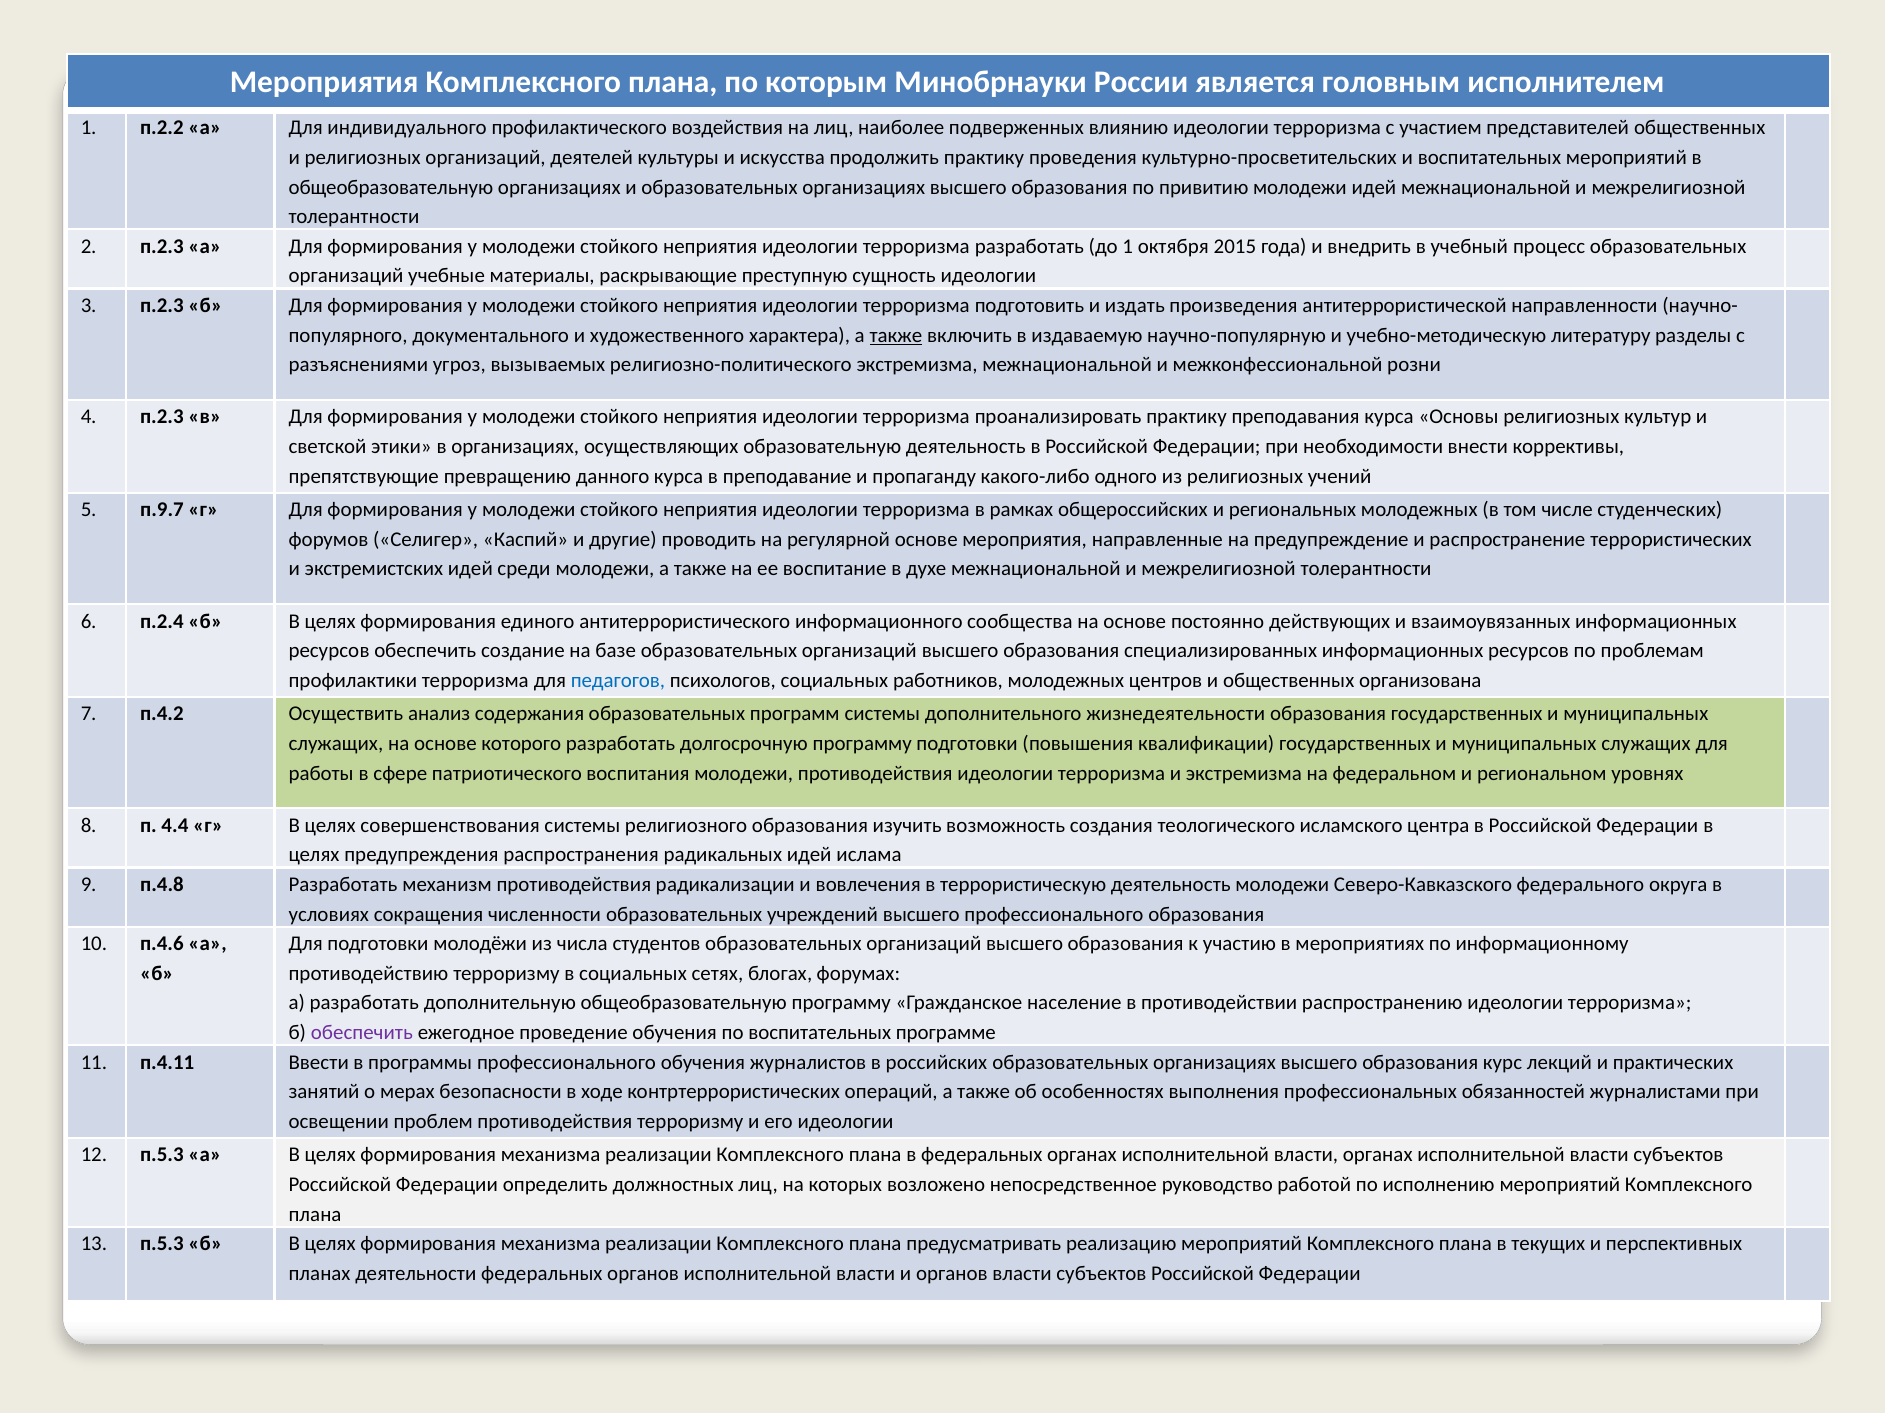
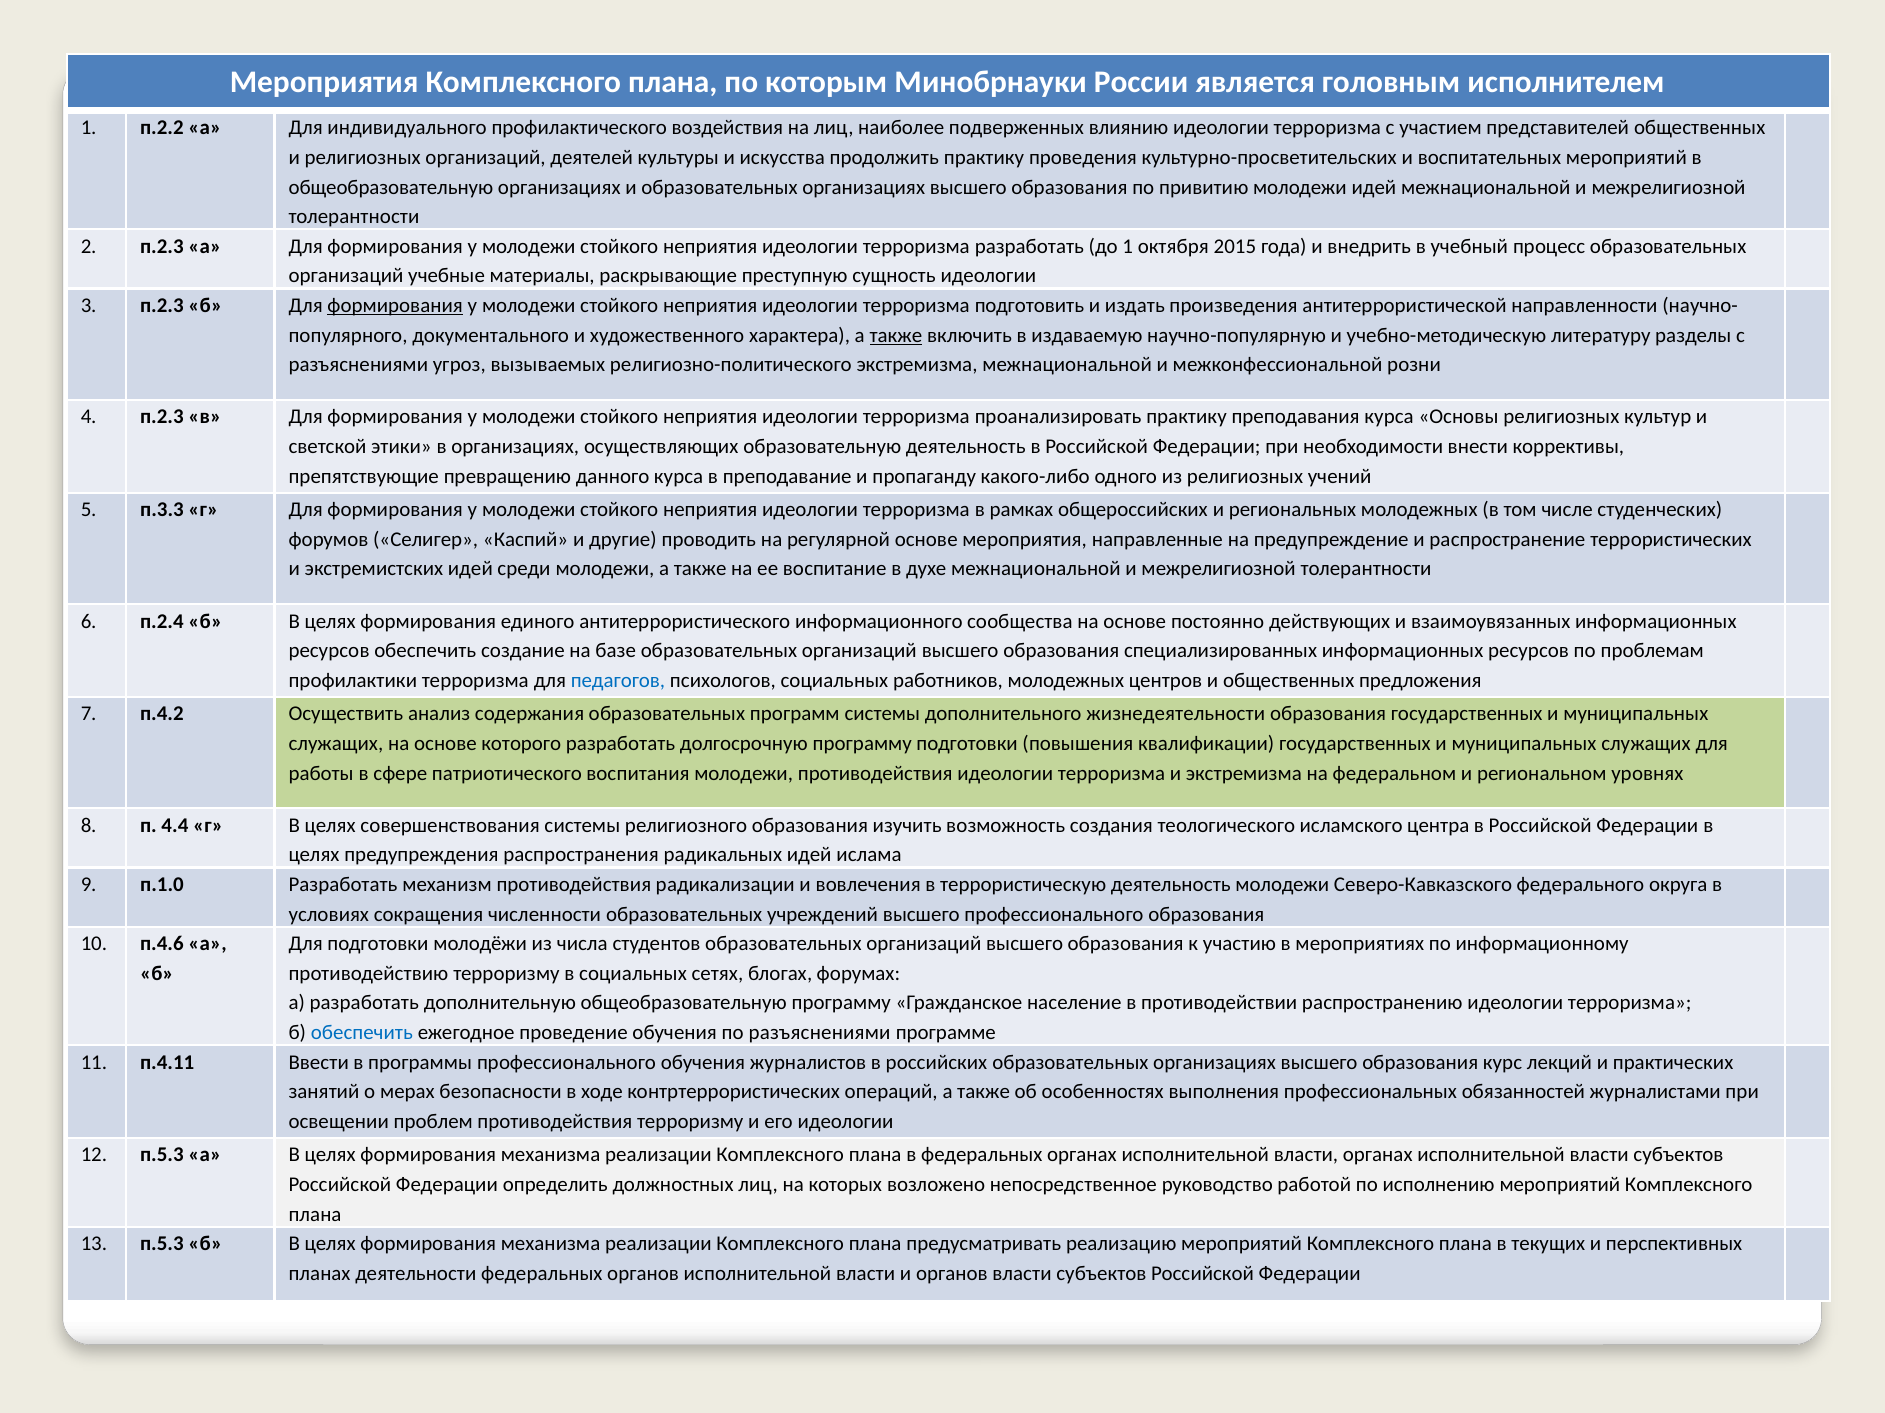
формирования underline: none -> present (395, 306)
п.9.7: п.9.7 -> п.3.3 (162, 510)
организована: организована -> предложения (1420, 681)
п.4.8: п.4.8 -> п.1.0 (162, 885)
обеспечить colour: purple -> blue (362, 1033)
по воспитательных: воспитательных -> разъяснениями (820, 1033)
